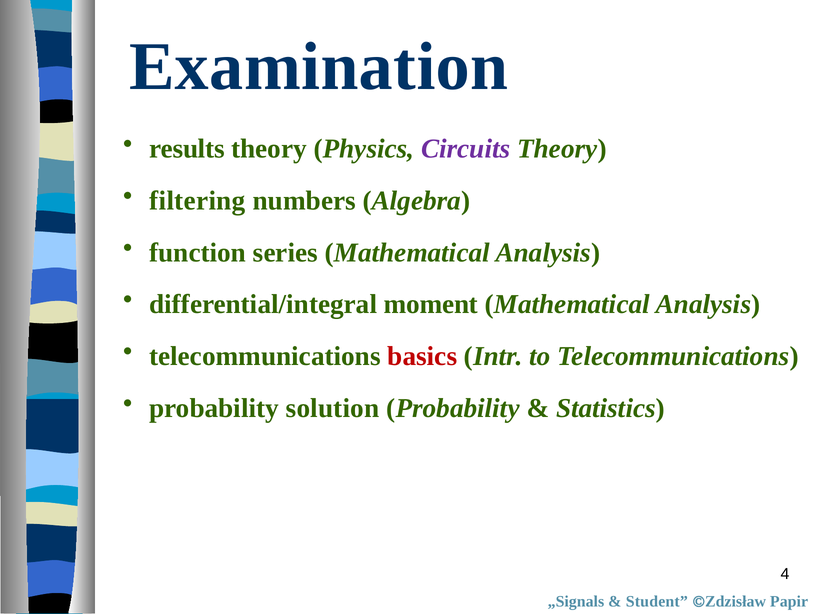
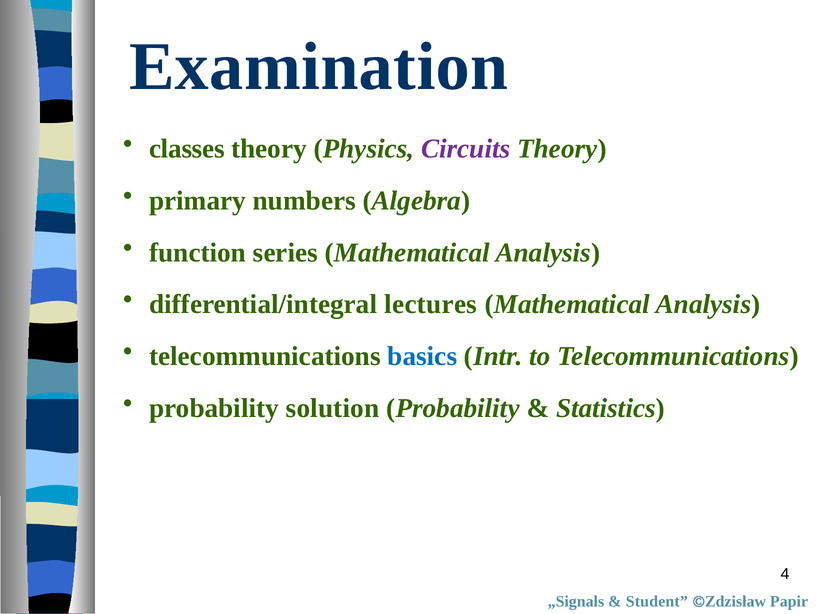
results: results -> classes (187, 149)
filtering: filtering -> primary (198, 200)
moment: moment -> lectures (431, 304)
basics colour: red -> blue (422, 356)
